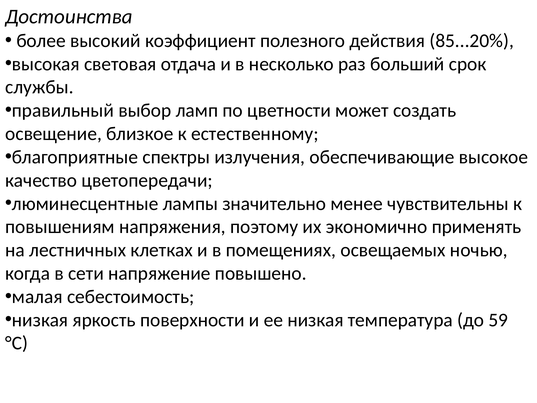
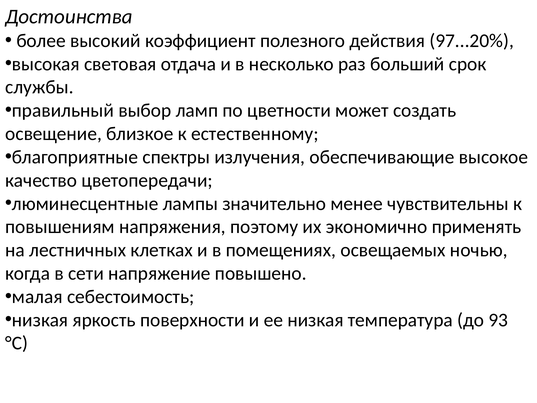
85...20%: 85...20% -> 97...20% (472, 41)
59: 59 -> 93 (498, 320)
